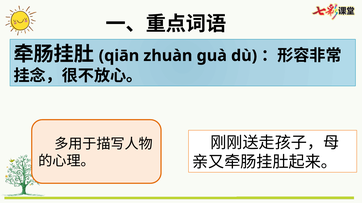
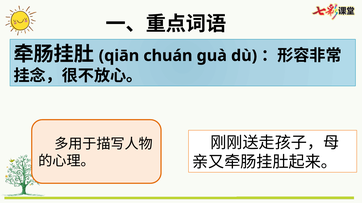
zhuàn: zhuàn -> chuán (168, 56)
